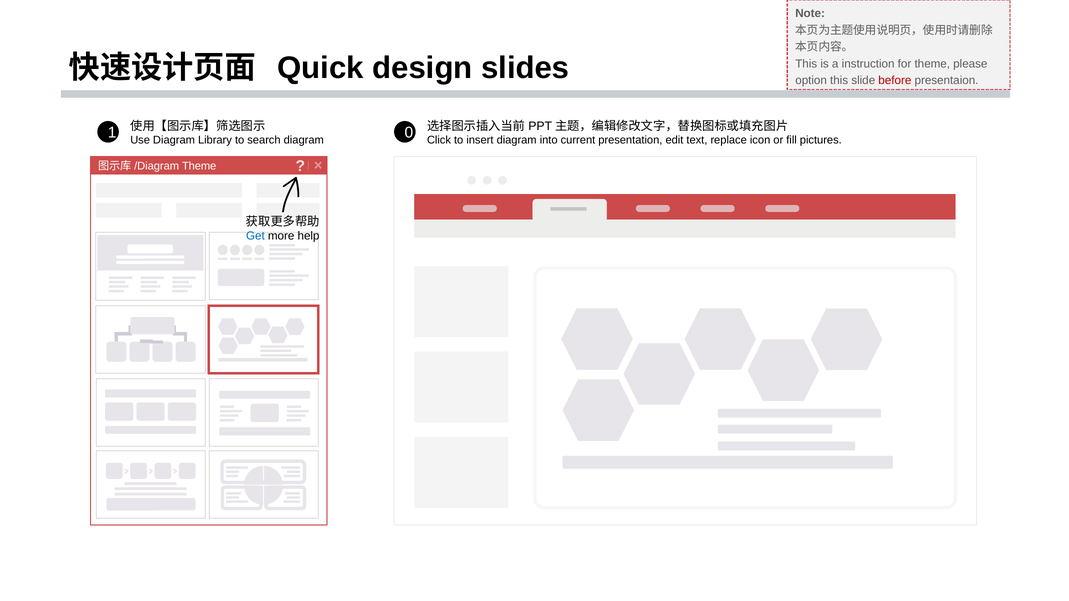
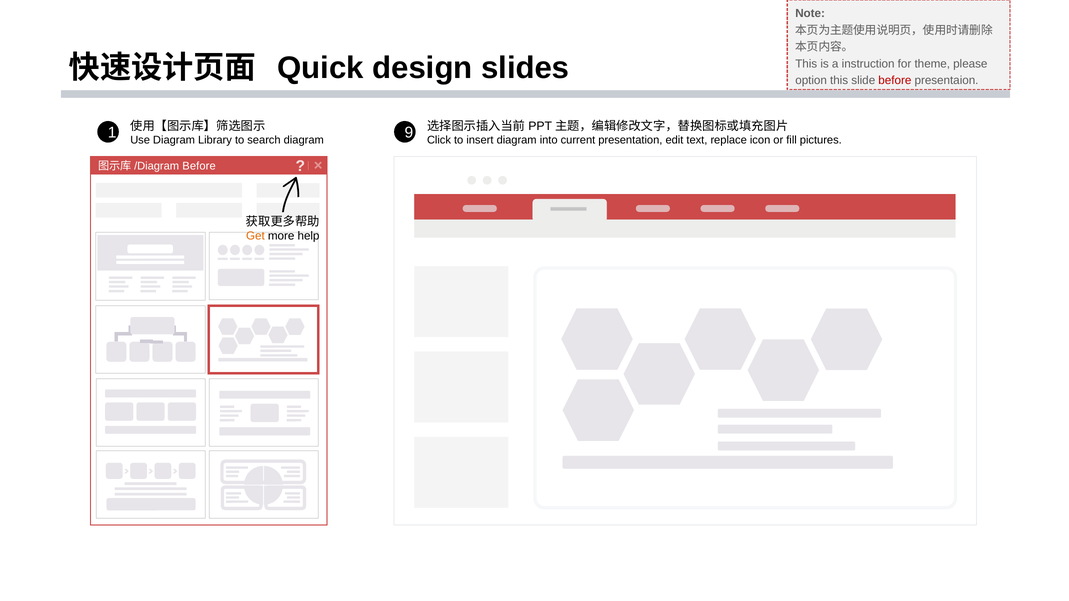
0: 0 -> 9 (409, 133)
Theme: Theme -> Before (199, 166)
Get colour: blue -> orange (255, 236)
